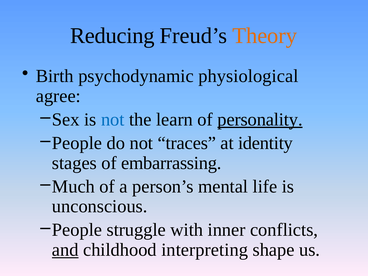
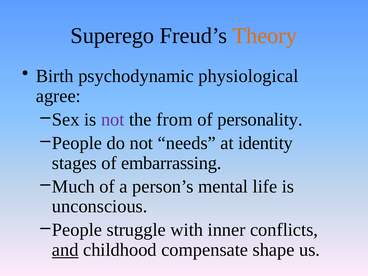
Reducing: Reducing -> Superego (112, 36)
not colour: blue -> purple (113, 119)
learn: learn -> from (174, 119)
personality underline: present -> none (260, 119)
traces: traces -> needs (187, 143)
interpreting: interpreting -> compensate (205, 250)
